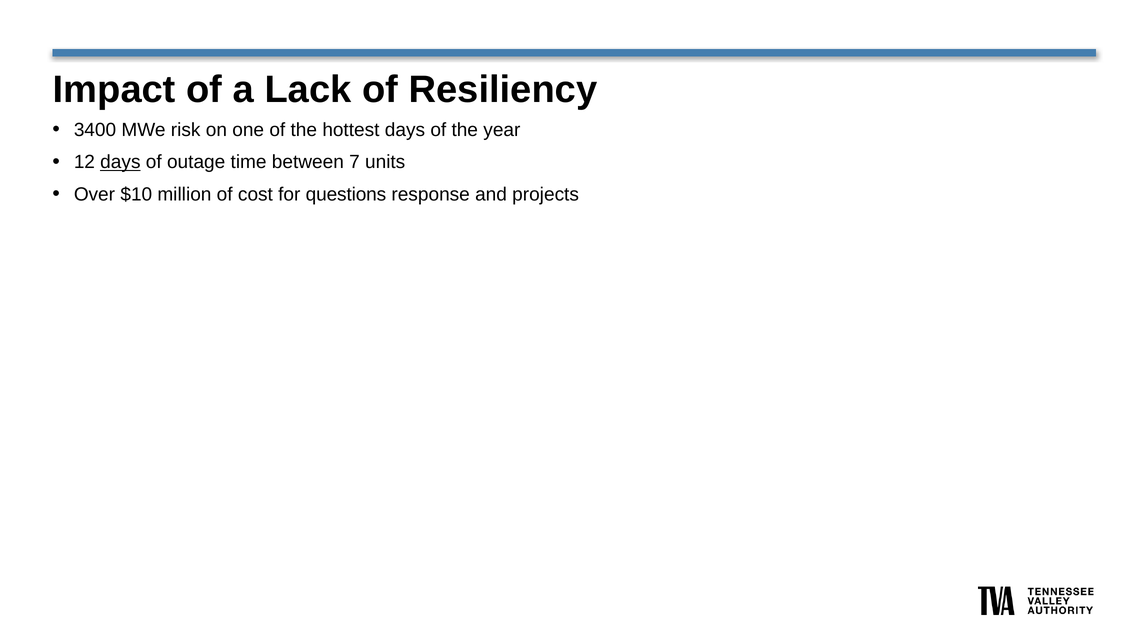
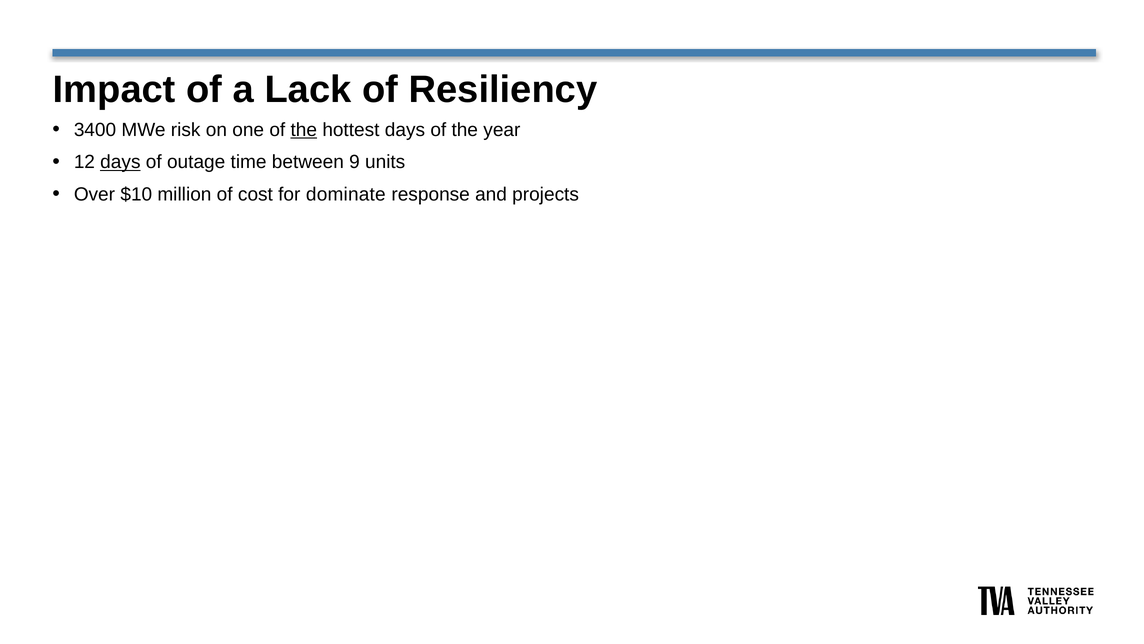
the underline: none -> present (304, 130)
7: 7 -> 9 (354, 162)
questions: questions -> dominate (346, 194)
